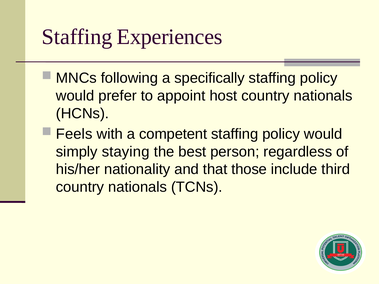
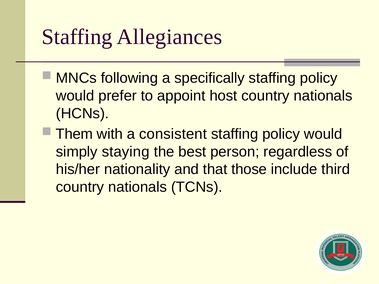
Experiences: Experiences -> Allegiances (169, 37)
Feels: Feels -> Them (74, 134)
competent: competent -> consistent (173, 134)
